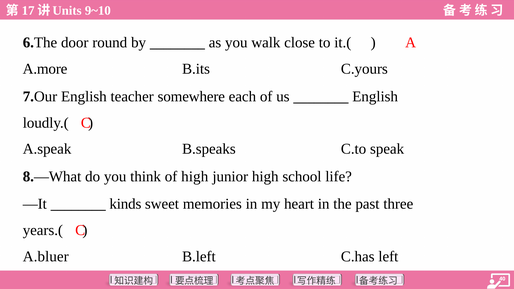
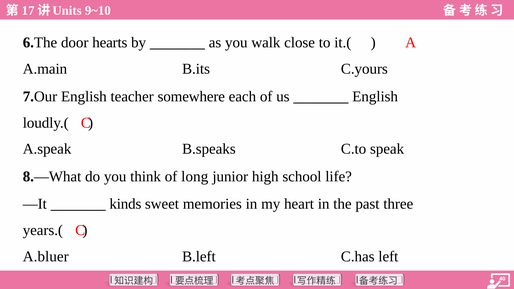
round: round -> hearts (110, 43)
A.more: A.more -> A.main (45, 69)
of high: high -> long (195, 177)
